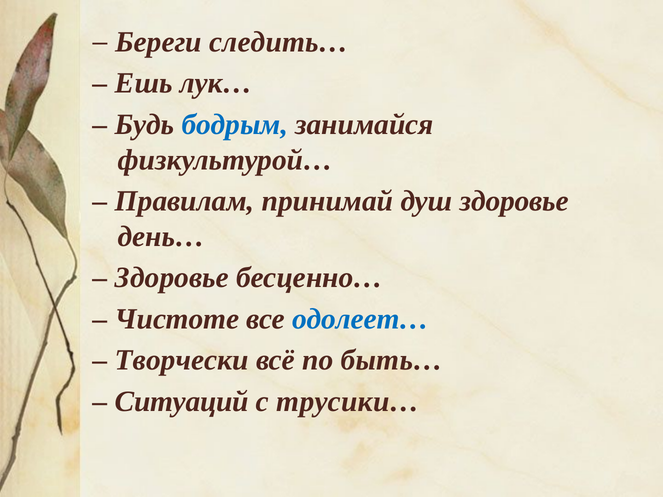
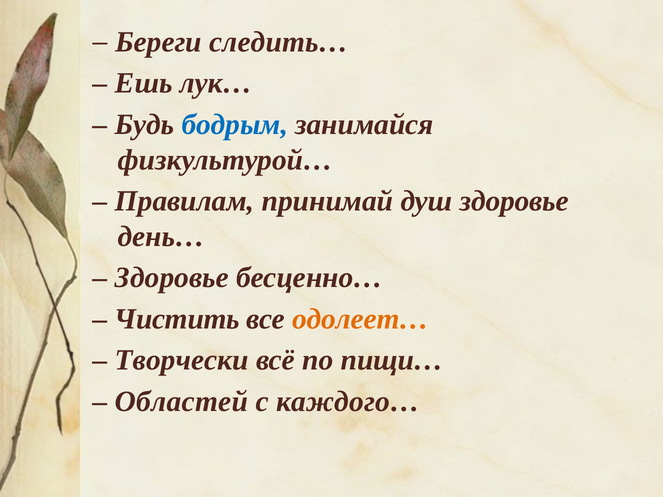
Чистоте: Чистоте -> Чистить (177, 319)
одолеет… colour: blue -> orange (361, 319)
быть…: быть… -> пищи… (392, 360)
Ситуаций: Ситуаций -> Областей (182, 402)
трусики…: трусики… -> каждого… (348, 402)
